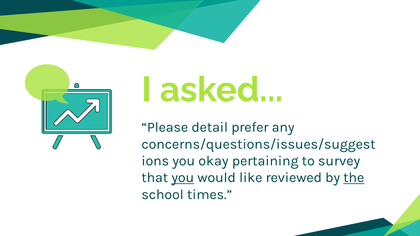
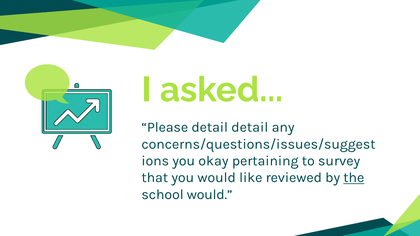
detail prefer: prefer -> detail (250, 127)
you underline: present -> none (183, 178)
school times: times -> would (210, 195)
